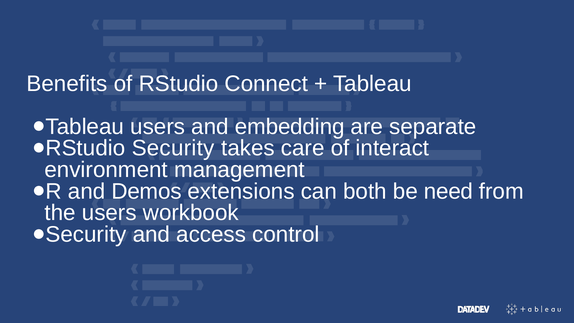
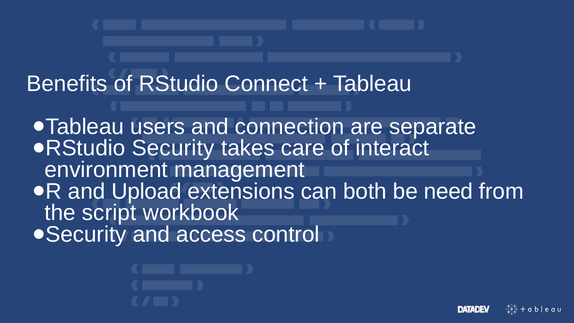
embedding: embedding -> connection (290, 127)
Demos: Demos -> Upload (146, 191)
the users: users -> script (109, 213)
